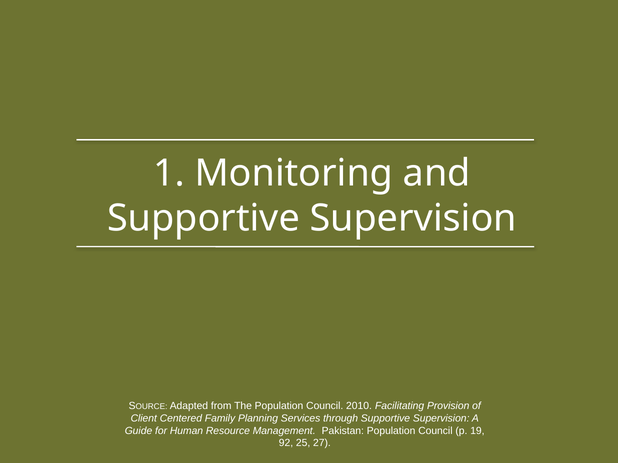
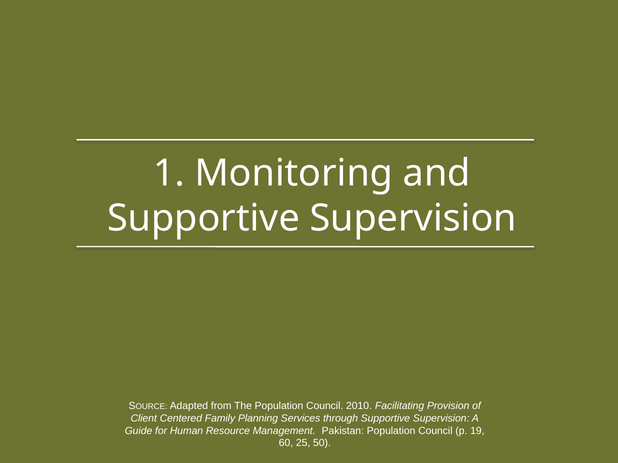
92: 92 -> 60 (286, 444)
27: 27 -> 50 (322, 444)
